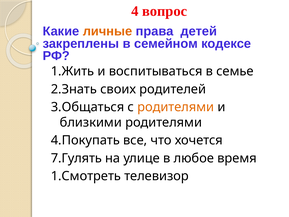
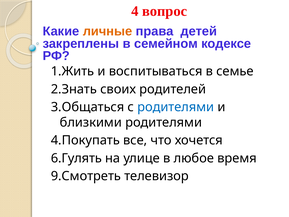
родителями colour: orange -> blue (176, 107)
7.Гулять: 7.Гулять -> 6.Гулять (76, 158)
1.Смотреть: 1.Смотреть -> 9.Смотреть (86, 176)
